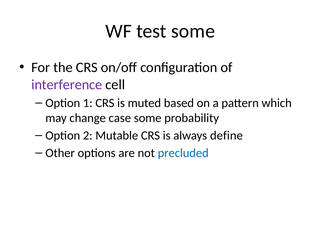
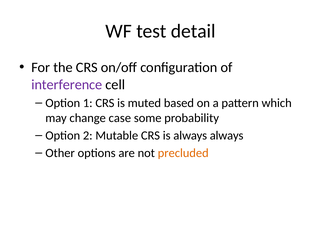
test some: some -> detail (193, 31)
always define: define -> always (227, 135)
precluded colour: blue -> orange (183, 153)
